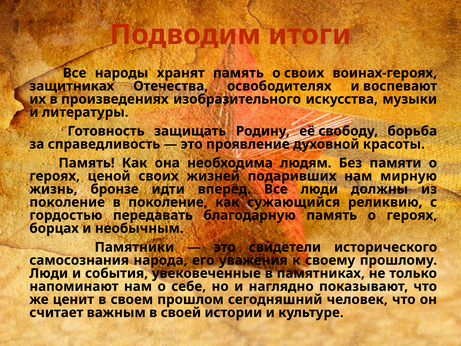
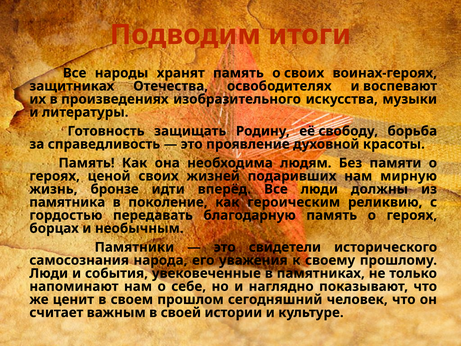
поколение: поколение -> памятника (67, 202)
сужающийся: сужающийся -> героическим (294, 202)
